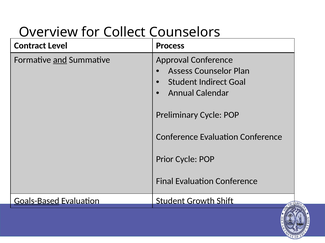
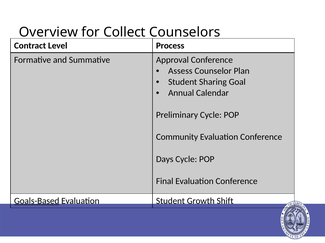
and underline: present -> none (60, 60)
Indirect: Indirect -> Sharing (213, 82)
Conference: Conference -> Community (177, 137)
Prior: Prior -> Days (165, 160)
